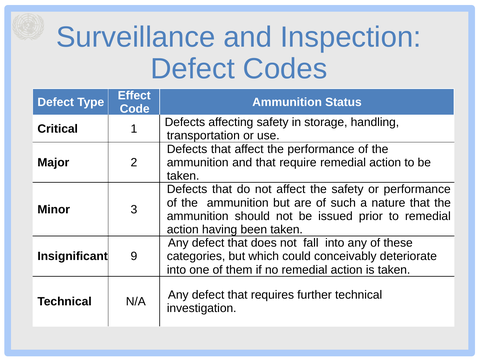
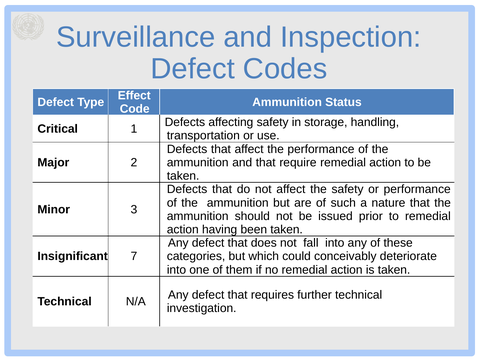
9: 9 -> 7 (134, 256)
